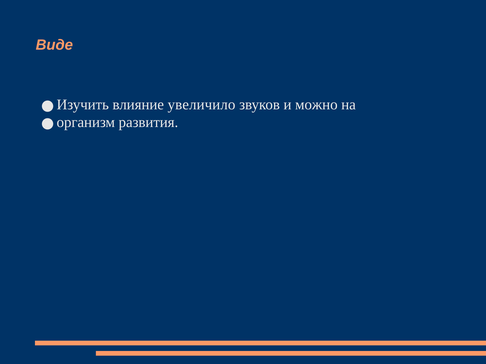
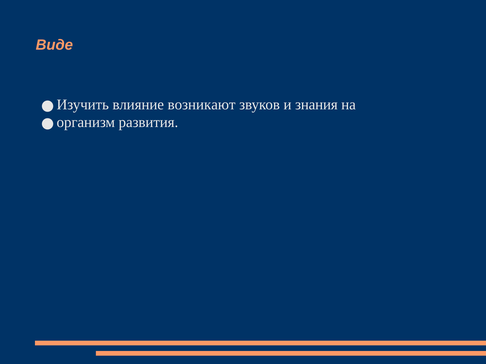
увеличило: увеличило -> возникают (202, 105)
можно: можно -> знания (316, 105)
